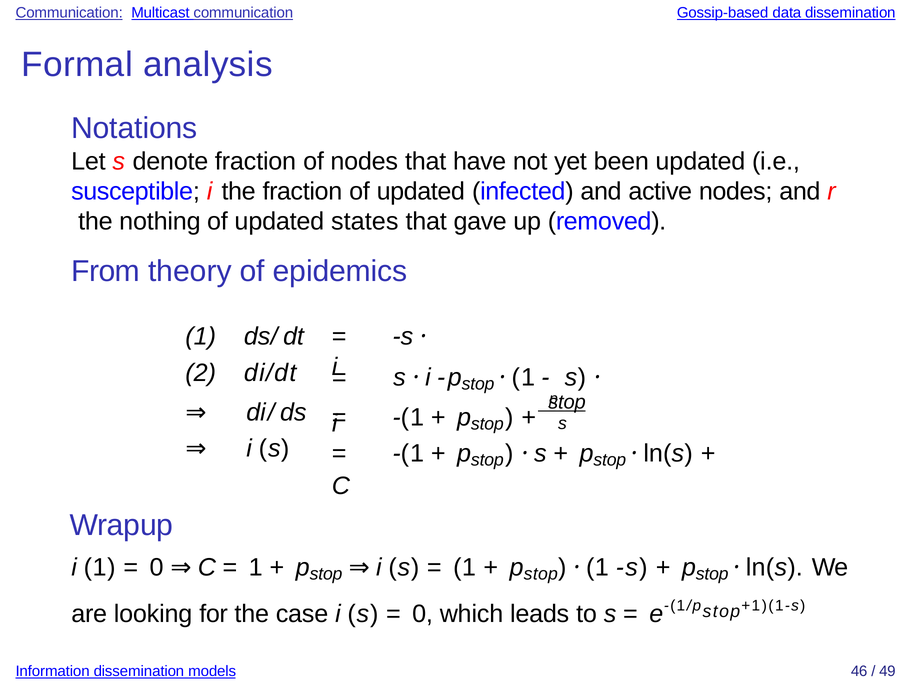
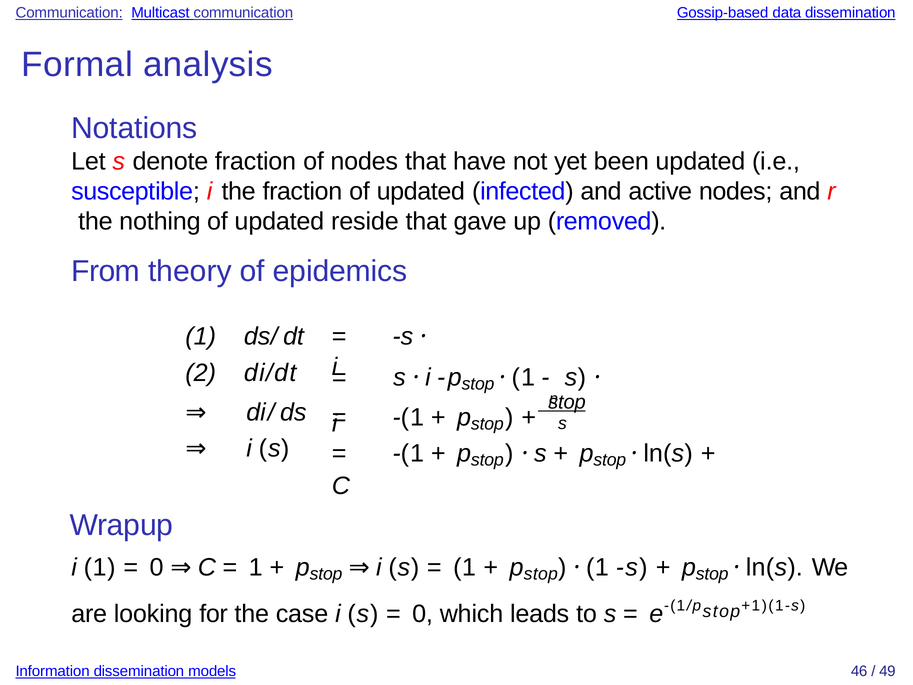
states: states -> reside (365, 222)
